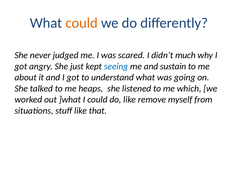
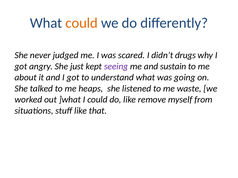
much: much -> drugs (185, 55)
seeing colour: blue -> purple (116, 67)
which: which -> waste (189, 89)
